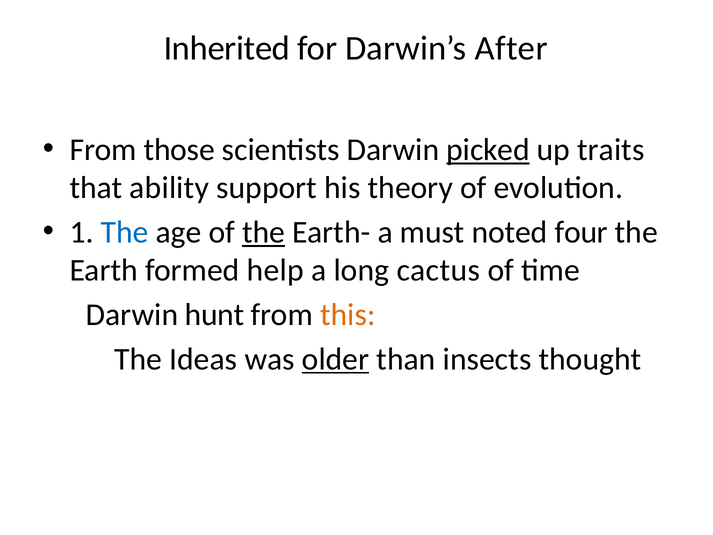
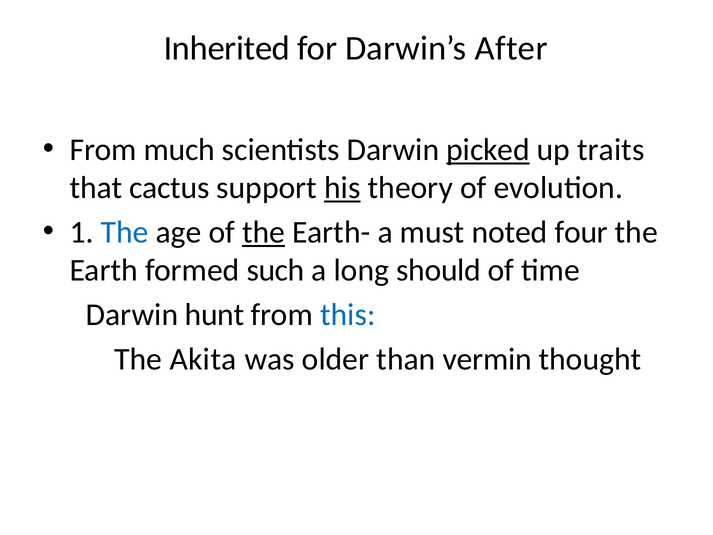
those: those -> much (179, 150)
ability: ability -> cactus (169, 188)
his underline: none -> present (342, 188)
help: help -> such (276, 270)
cactus: cactus -> should (439, 270)
this colour: orange -> blue (348, 315)
Ideas: Ideas -> Akita (203, 359)
older underline: present -> none (336, 359)
insects: insects -> vermin (487, 359)
